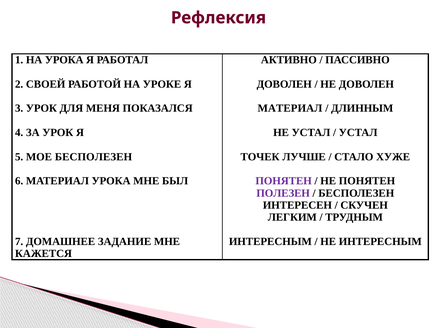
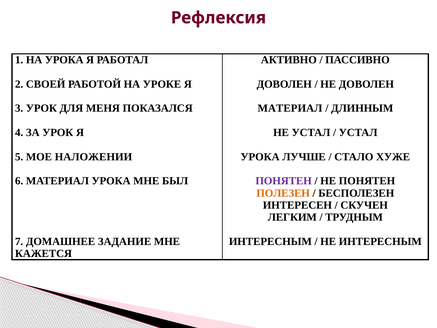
МОЕ БЕСПОЛЕЗЕН: БЕСПОЛЕЗЕН -> НАЛОЖЕНИИ (93, 157)
ТОЧЕК: ТОЧЕК -> УРОКА (260, 157)
ПОЛЕЗЕН colour: purple -> orange (283, 193)
